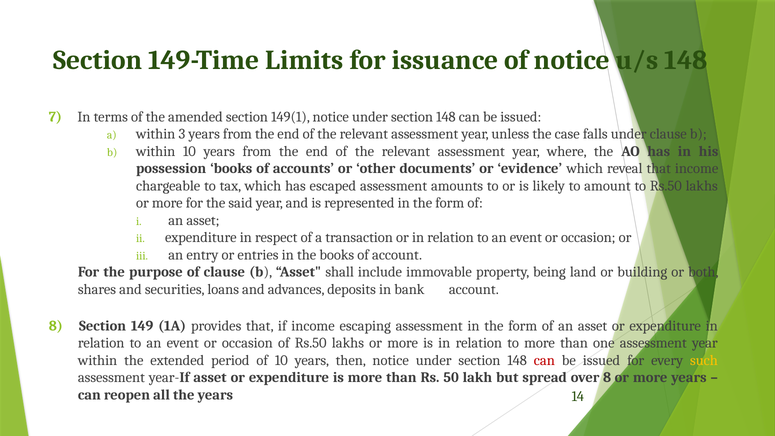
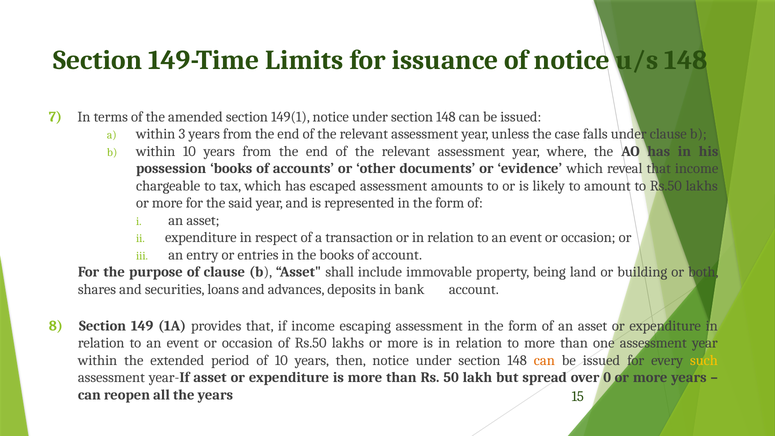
can colour: red -> orange (544, 360)
over 8: 8 -> 0 (607, 377)
14: 14 -> 15 (578, 397)
